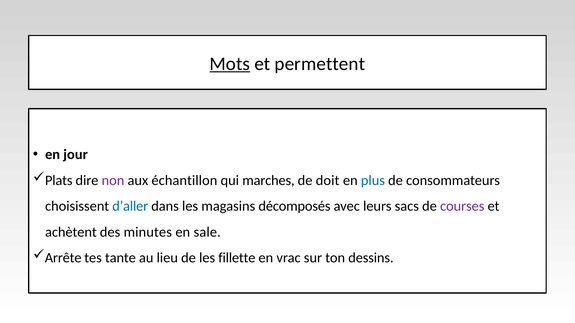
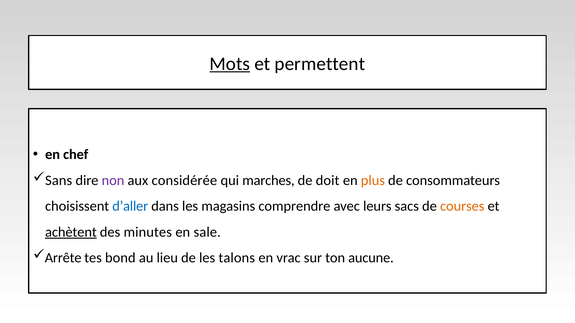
jour: jour -> chef (76, 155)
Plats: Plats -> Sans (59, 181)
échantillon: échantillon -> considérée (184, 181)
plus colour: blue -> orange (373, 181)
décomposés: décomposés -> comprendre (294, 206)
courses colour: purple -> orange (462, 206)
achètent underline: none -> present (71, 232)
tante: tante -> bond (120, 258)
fillette: fillette -> talons (237, 258)
dessins: dessins -> aucune (371, 258)
